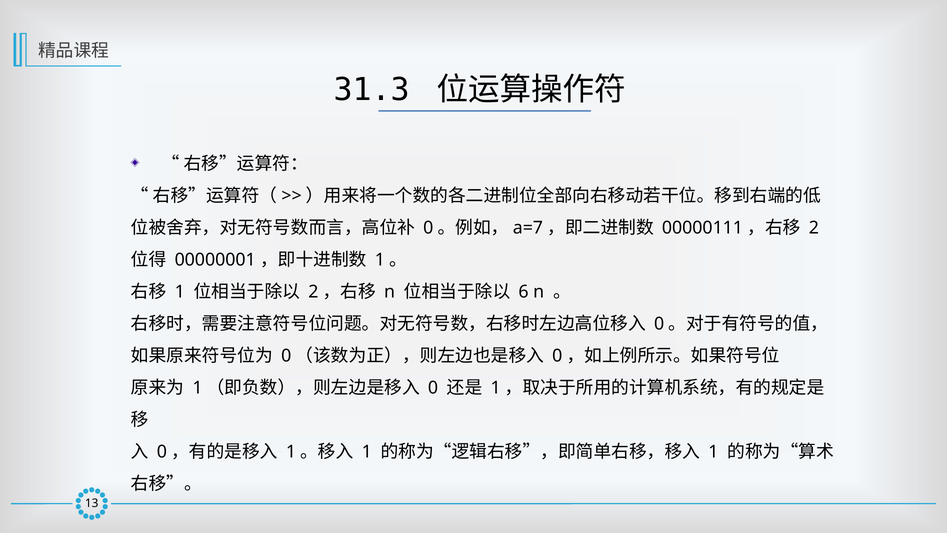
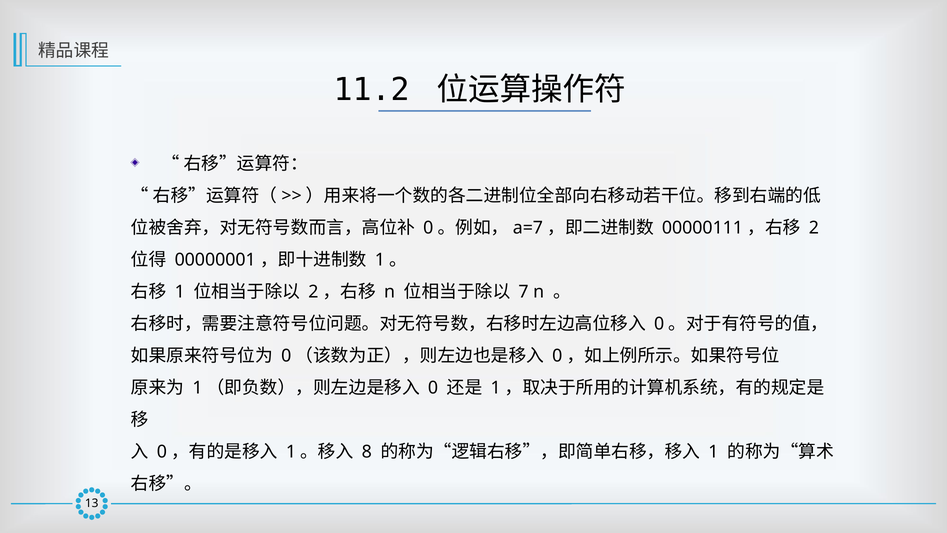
31.3: 31.3 -> 11.2 (372, 90)
6: 6 -> 7 (524, 292)
1: 1 -> 8 (367, 451)
